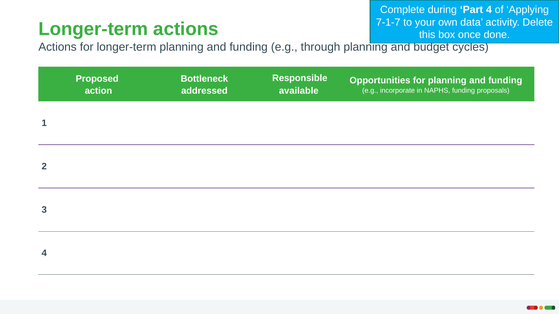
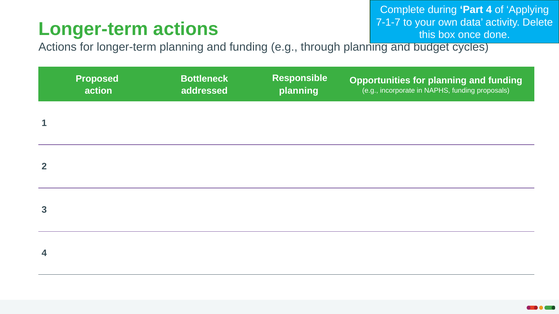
available: available -> planning (299, 91)
